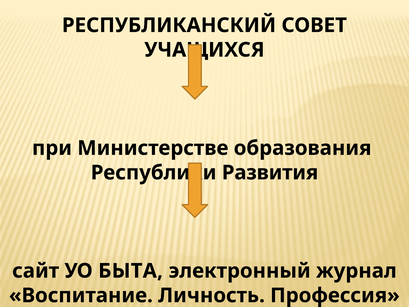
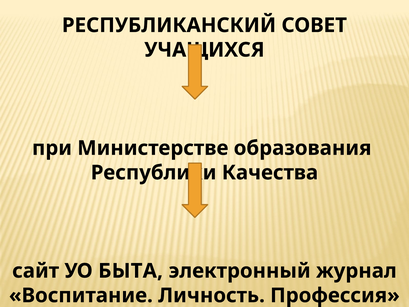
Развития: Развития -> Качества (270, 173)
